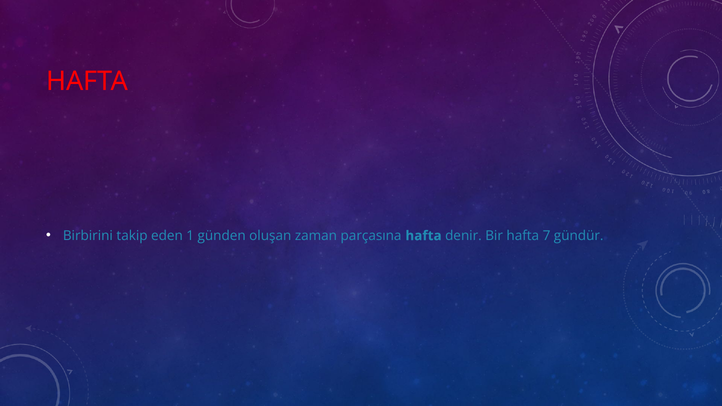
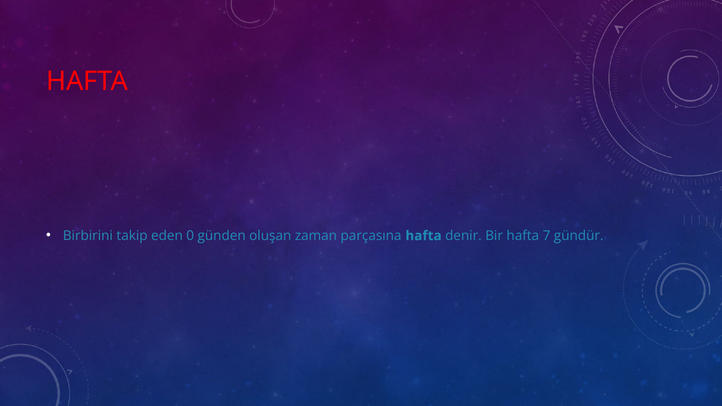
1: 1 -> 0 (190, 236)
